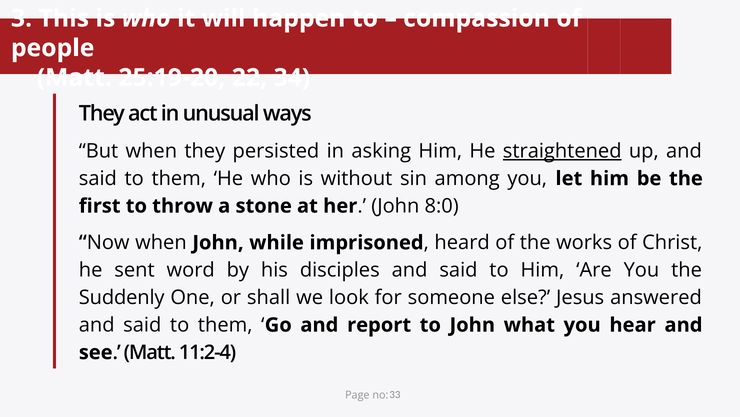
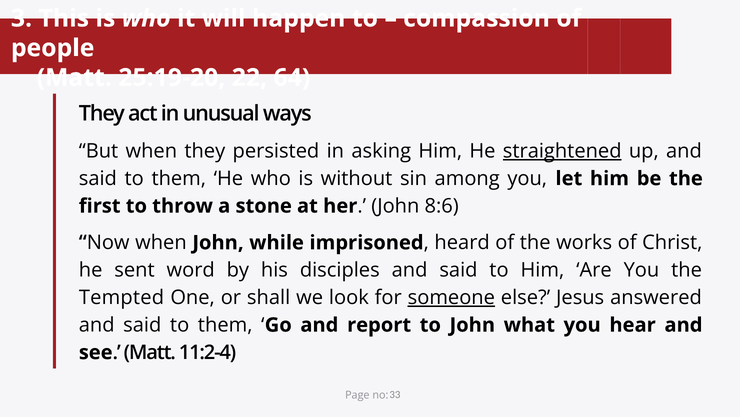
34: 34 -> 64 (292, 78)
8:0: 8:0 -> 8:6 (442, 206)
Suddenly: Suddenly -> Tempted (122, 298)
someone underline: none -> present (451, 298)
